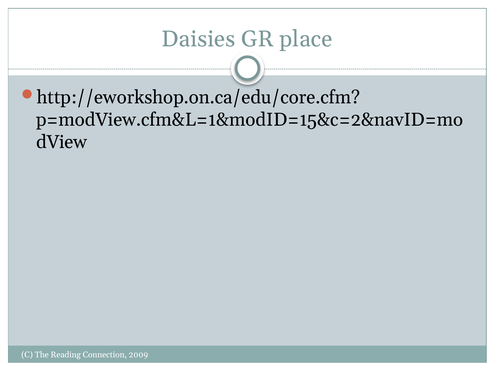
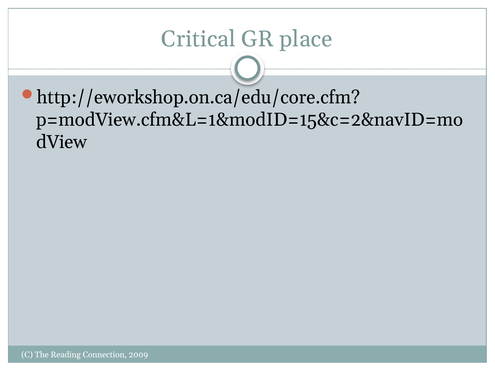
Daisies: Daisies -> Critical (198, 39)
